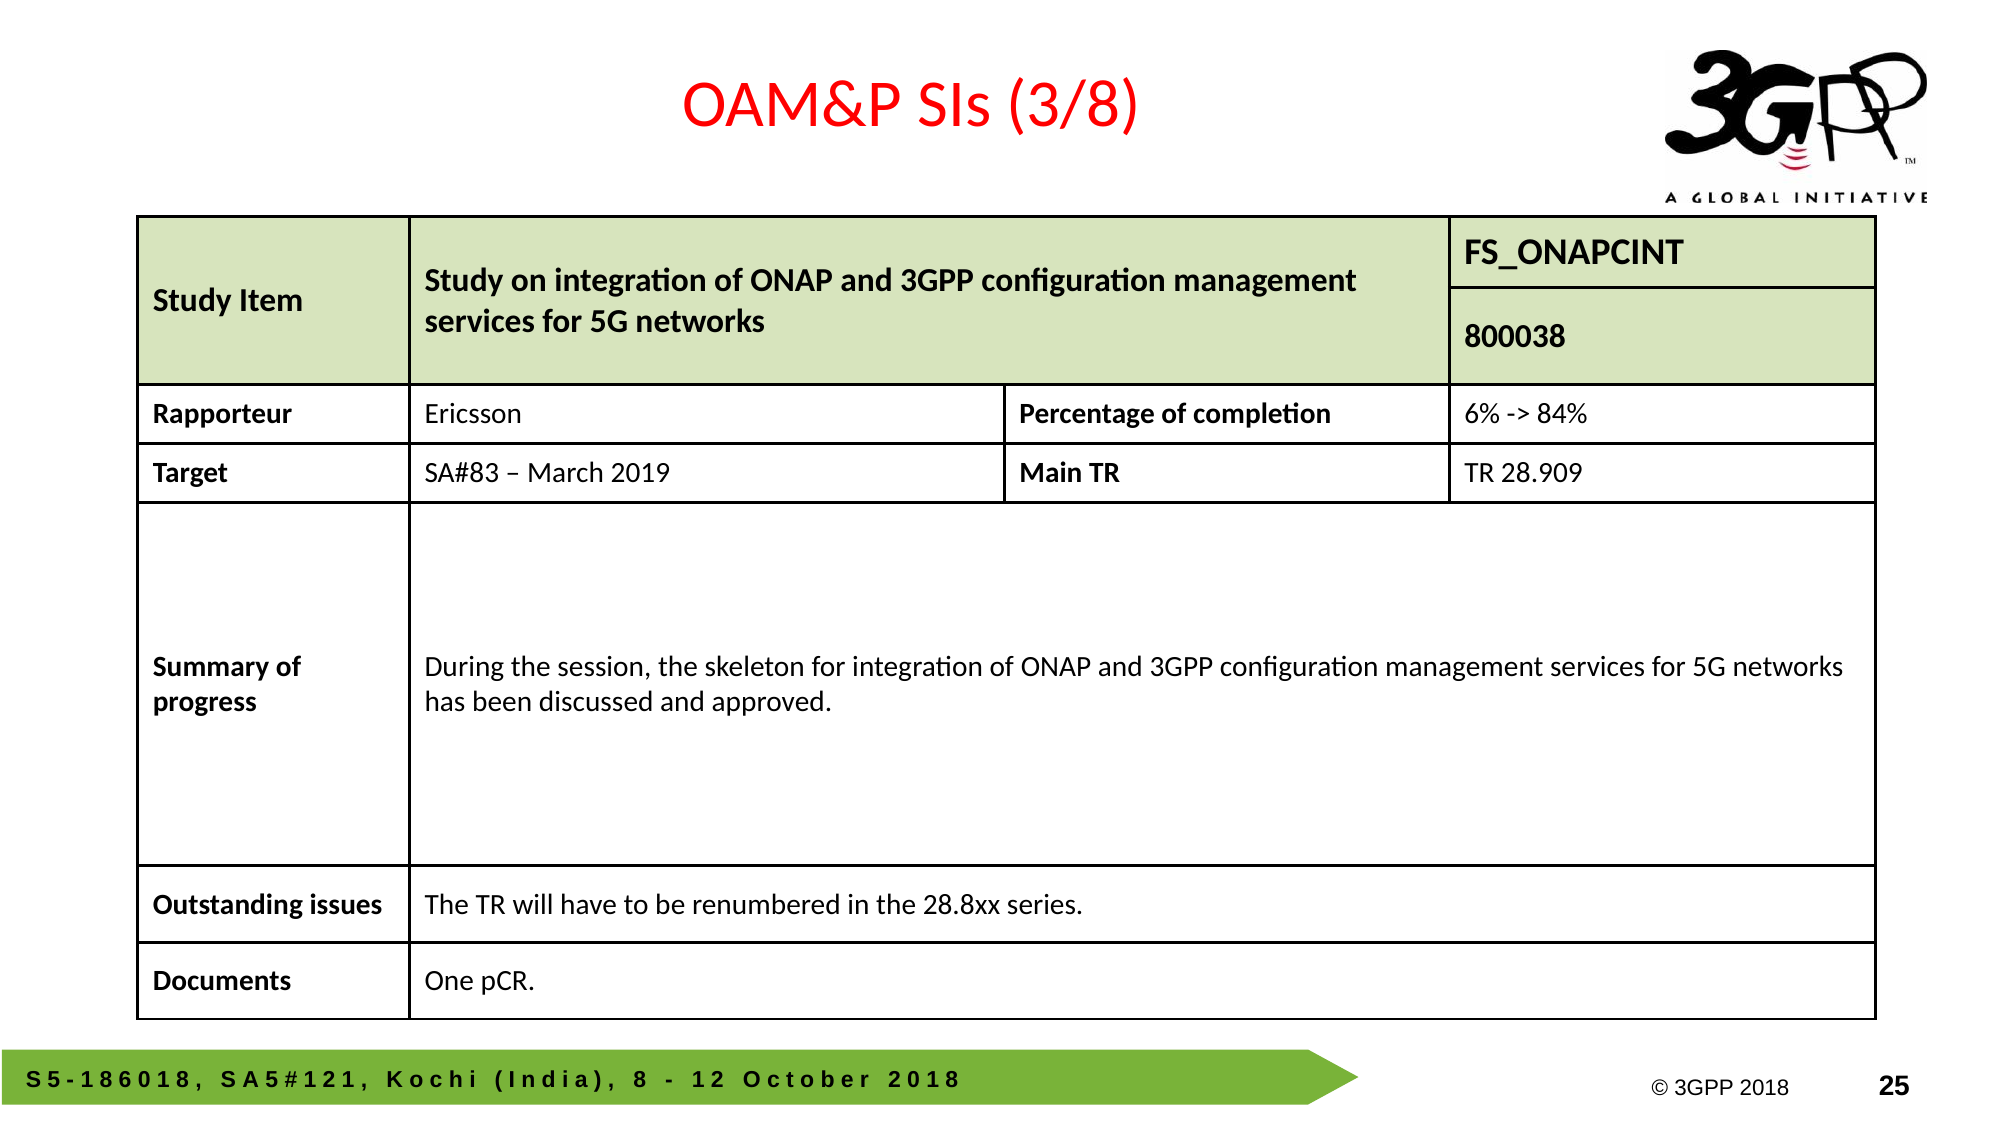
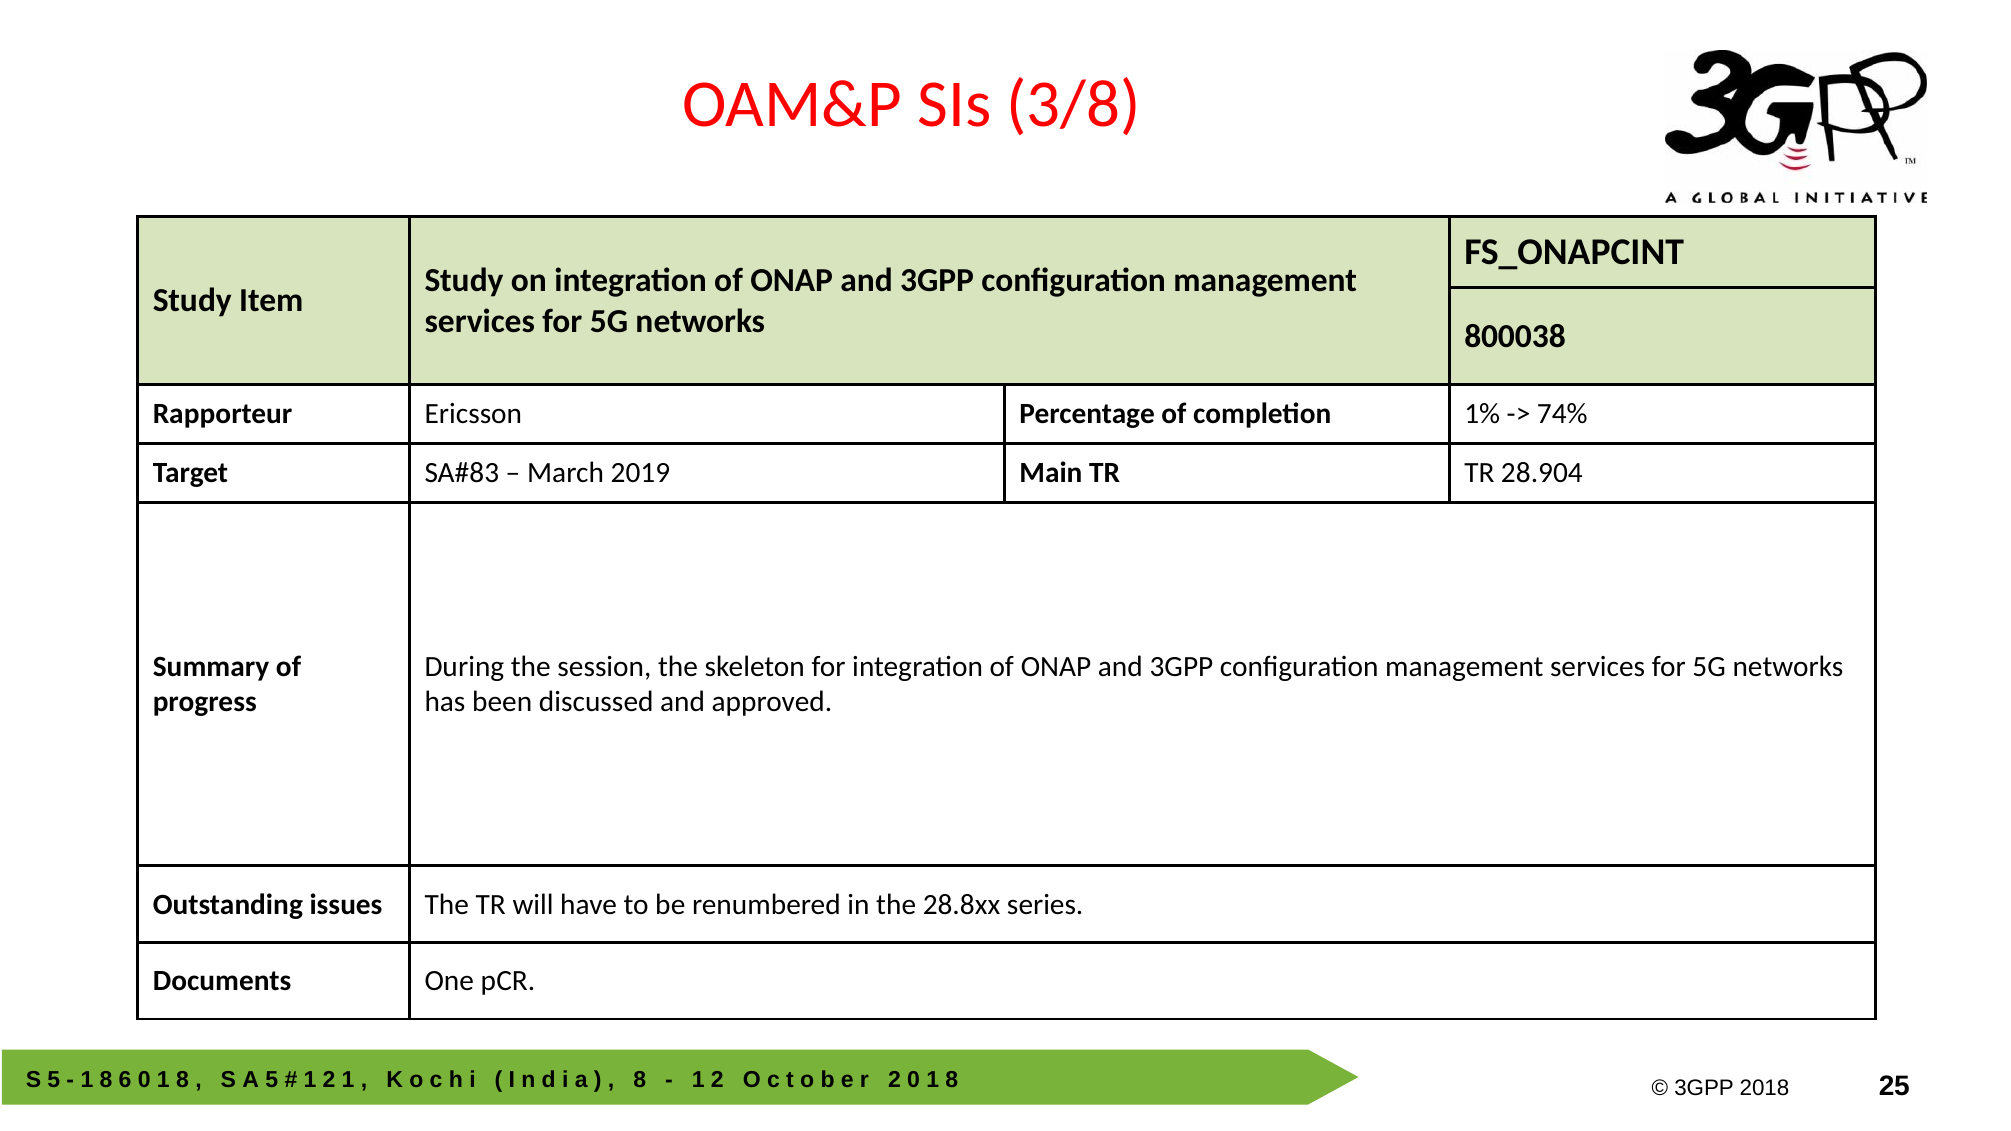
6%: 6% -> 1% (1482, 414)
84%: 84% -> 74% (1562, 414)
28.909: 28.909 -> 28.904 (1542, 473)
